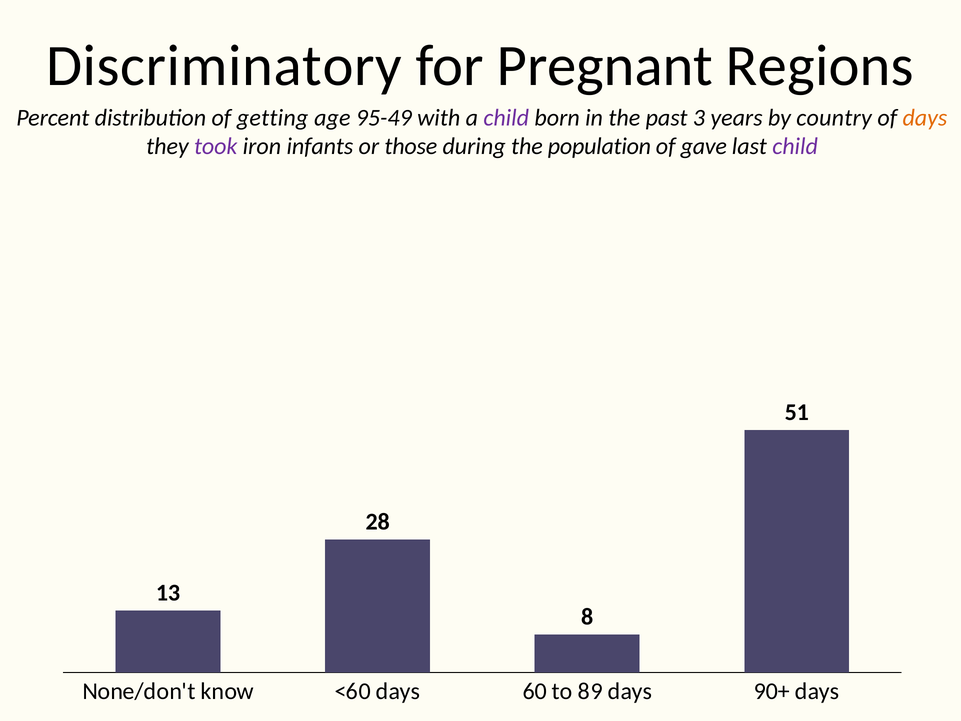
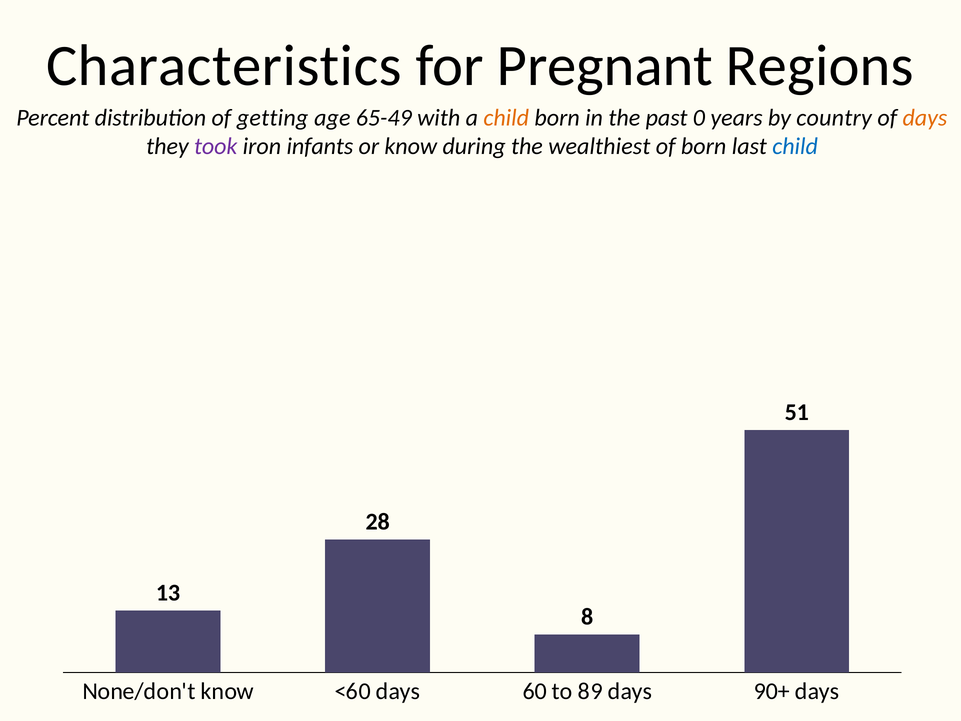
Discriminatory: Discriminatory -> Characteristics (224, 66)
95-49: 95-49 -> 65-49 (384, 118)
child colour: purple -> orange (506, 118)
3: 3 -> 0 (699, 118)
or those: those -> know (411, 146)
population: population -> wealthiest (599, 146)
of gave: gave -> born (704, 146)
child colour: purple -> blue (795, 146)
